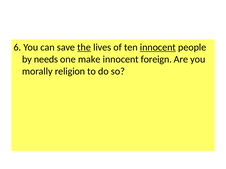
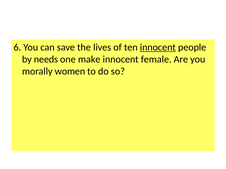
the underline: present -> none (84, 47)
foreign: foreign -> female (156, 59)
religion: religion -> women (70, 72)
